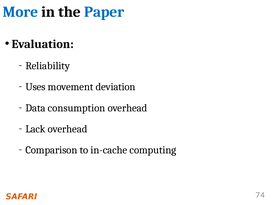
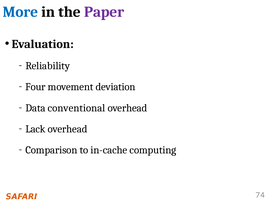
Paper colour: blue -> purple (104, 12)
Uses: Uses -> Four (35, 87)
consumption: consumption -> conventional (77, 108)
